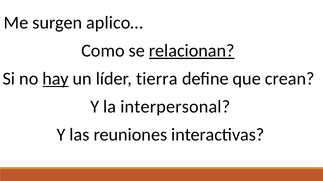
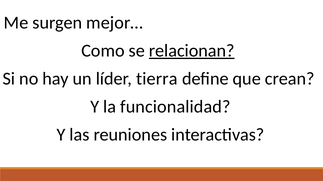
aplico…: aplico… -> mejor… (115, 23)
hay underline: present -> none (56, 79)
interpersonal: interpersonal -> funcionalidad (175, 107)
